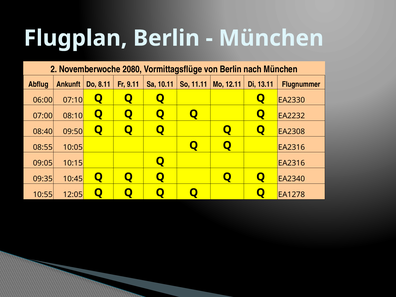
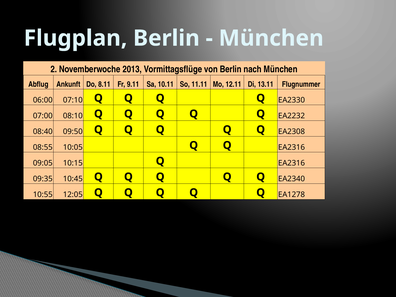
2080: 2080 -> 2013 (132, 69)
